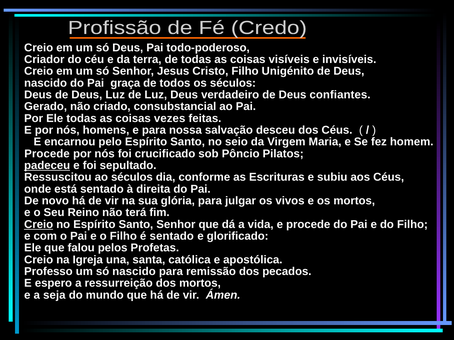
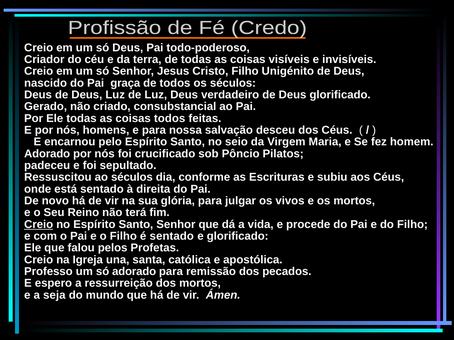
Deus confiantes: confiantes -> glorificado (340, 95)
coisas vezes: vezes -> todos (170, 118)
Procede: Procede -> Adorado (47, 154)
padeceu underline: present -> none (47, 166)
só nascido: nascido -> adorado (134, 272)
